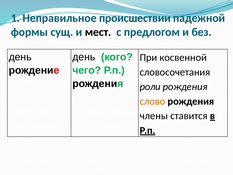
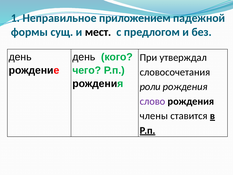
происшествии: происшествии -> приложением (135, 18)
косвенной: косвенной -> утверждал (183, 57)
слово colour: orange -> purple (153, 101)
